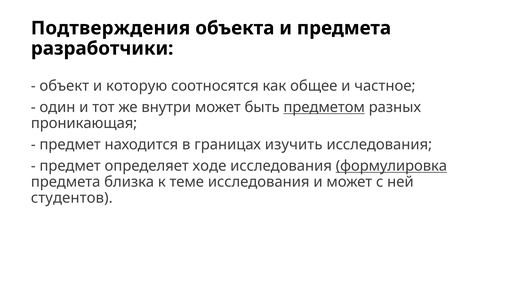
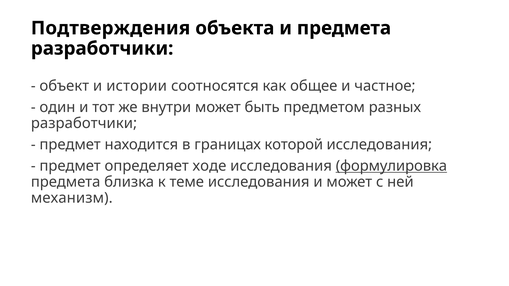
которую: которую -> истории (137, 86)
предметом underline: present -> none (324, 107)
проникающая: проникающая -> разработчики (84, 123)
изучить: изучить -> которой (294, 145)
студентов: студентов -> механизм (72, 198)
